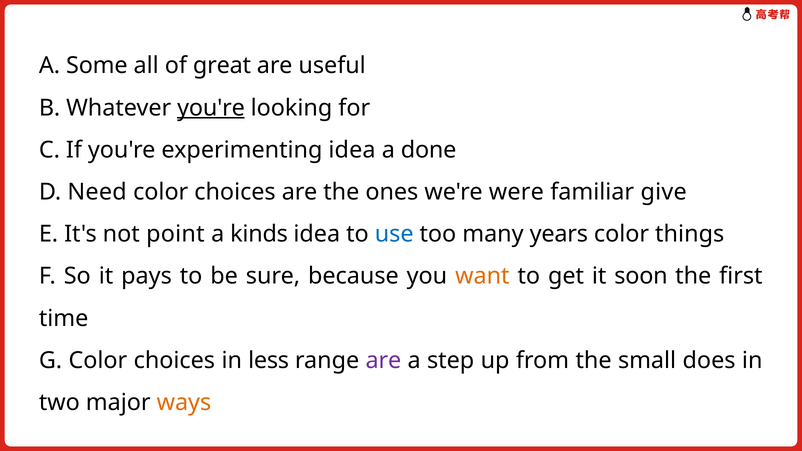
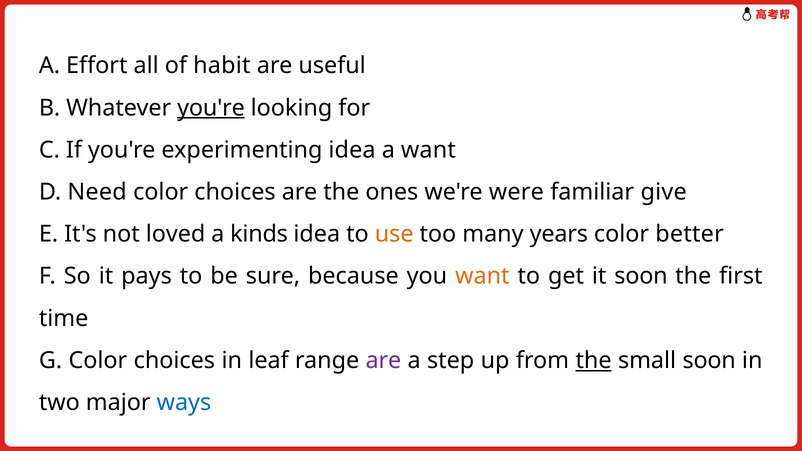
Some: Some -> Effort (97, 66)
great: great -> habit (222, 66)
a done: done -> want (428, 150)
point: point -> loved (176, 234)
use colour: blue -> orange (394, 234)
things: things -> better (690, 234)
less: less -> leaf (269, 361)
the underline: none -> present (594, 361)
small does: does -> soon (709, 361)
ways colour: orange -> blue (184, 403)
